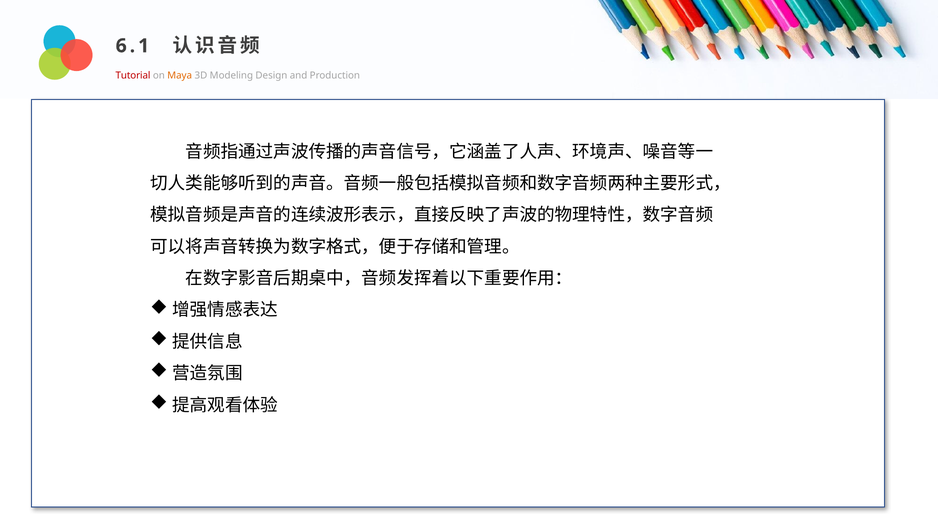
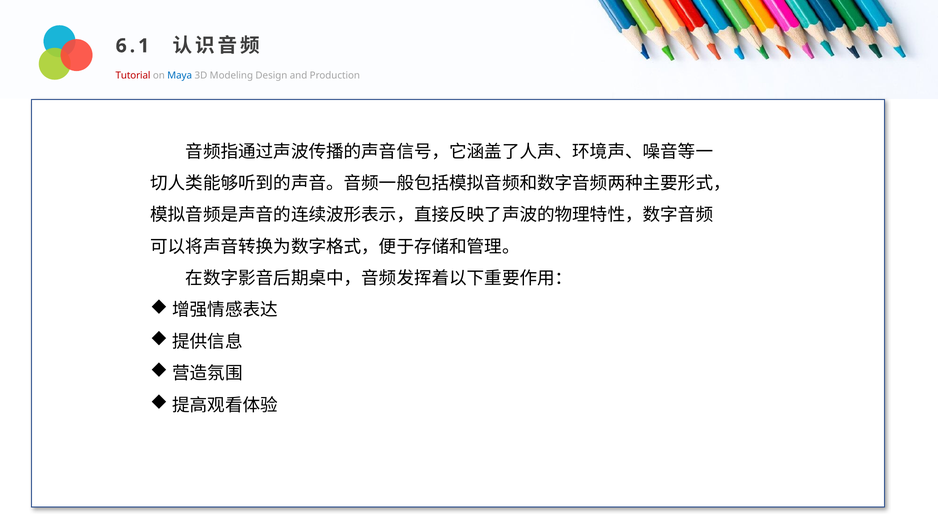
Maya colour: orange -> blue (180, 75)
